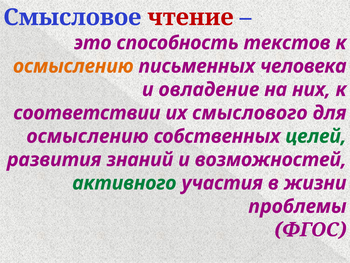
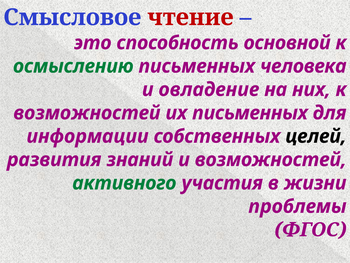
текстов: текстов -> основной (287, 43)
осмыслению colour: orange -> green (73, 66)
соответствии: соответствии -> возможностей (87, 113)
их смыслового: смыслового -> письменных (250, 113)
осмыслению: осмыслению -> информации (88, 136)
целей colour: green -> black (316, 136)
